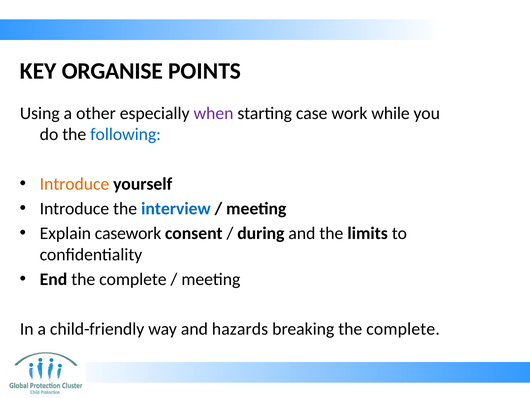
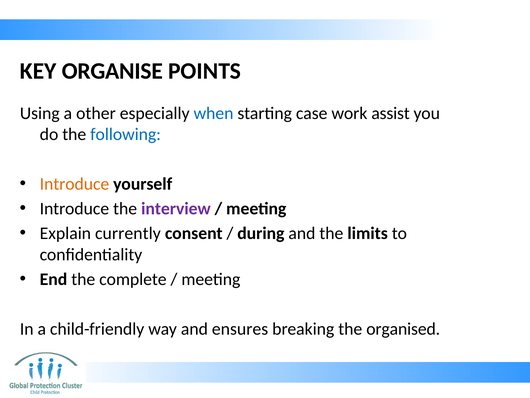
when colour: purple -> blue (213, 113)
while: while -> assist (391, 113)
interview colour: blue -> purple (176, 208)
casework: casework -> currently (128, 233)
hazards: hazards -> ensures (240, 329)
breaking the complete: complete -> organised (403, 329)
